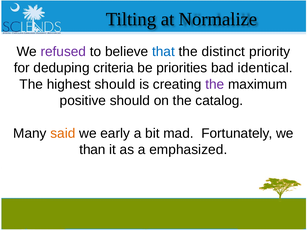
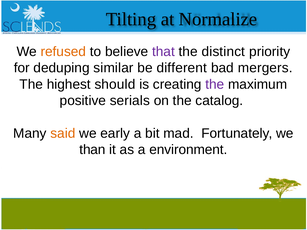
refused colour: purple -> orange (63, 52)
that colour: blue -> purple (163, 52)
criteria: criteria -> similar (113, 68)
priorities: priorities -> different (182, 68)
identical: identical -> mergers (265, 68)
positive should: should -> serials (130, 101)
emphasized: emphasized -> environment (188, 150)
